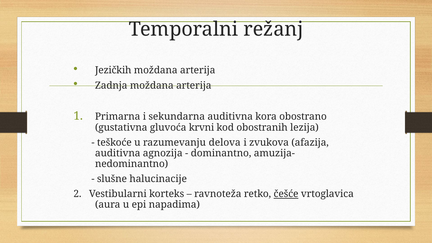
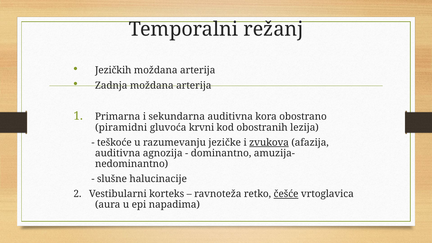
gustativna: gustativna -> piramidni (121, 127)
delova: delova -> jezičke (225, 142)
zvukova underline: none -> present (269, 142)
